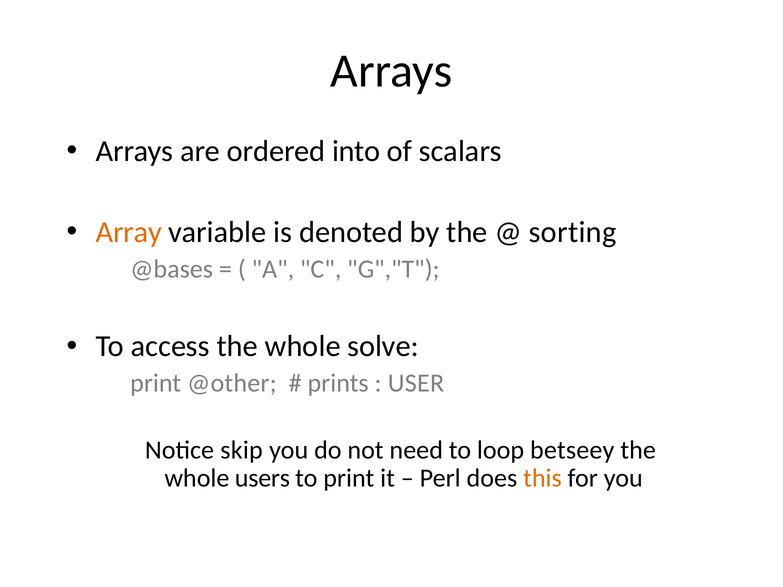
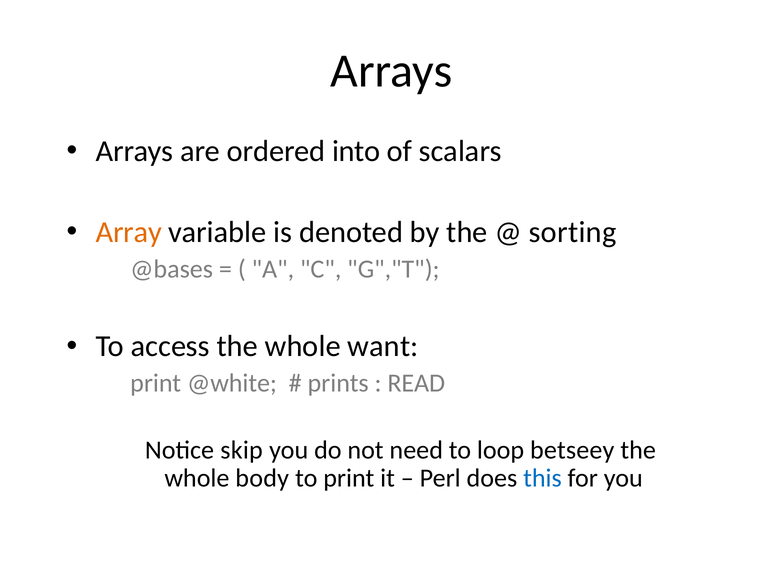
solve: solve -> want (383, 346)
@other: @other -> @white (232, 384)
USER: USER -> READ (416, 384)
users: users -> body (262, 478)
this colour: orange -> blue (543, 478)
